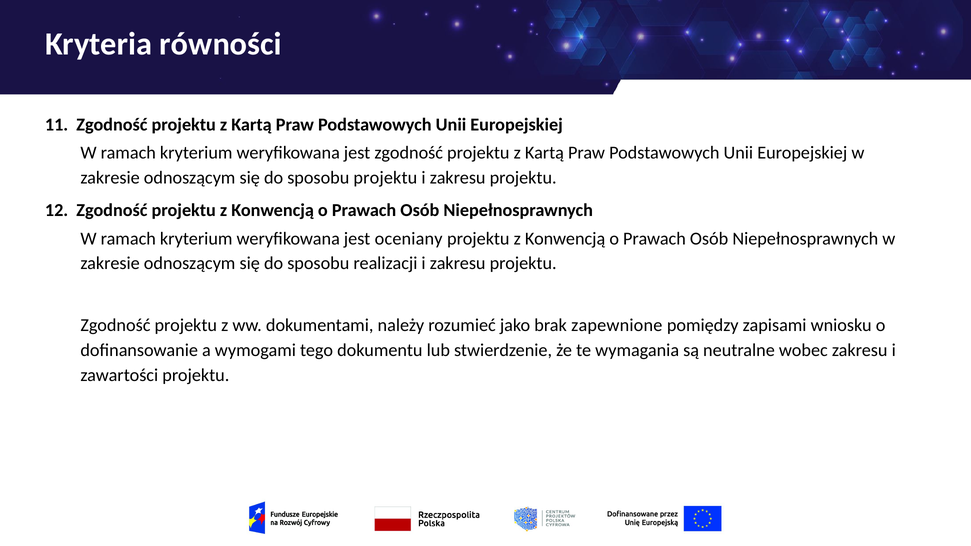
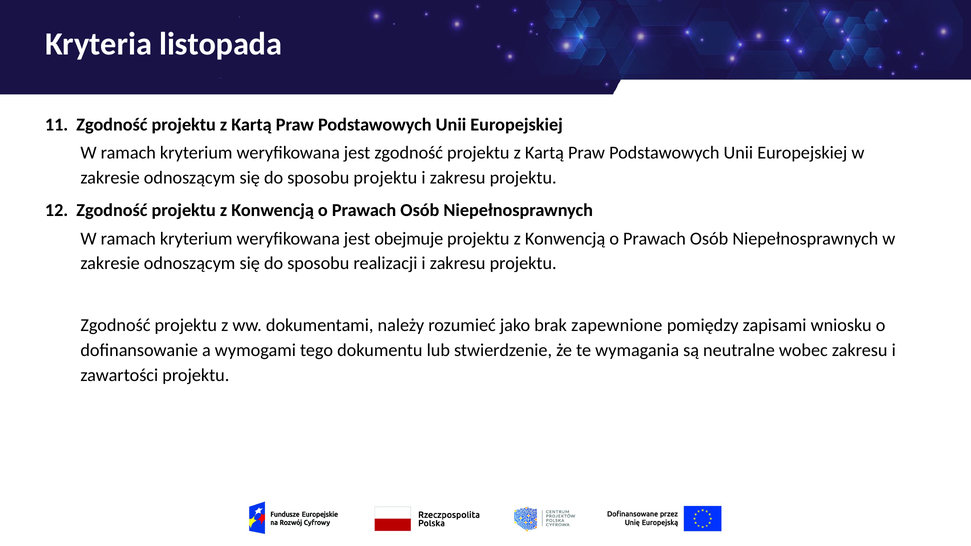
równości: równości -> listopada (221, 44)
oceniany: oceniany -> obejmuje (409, 239)
